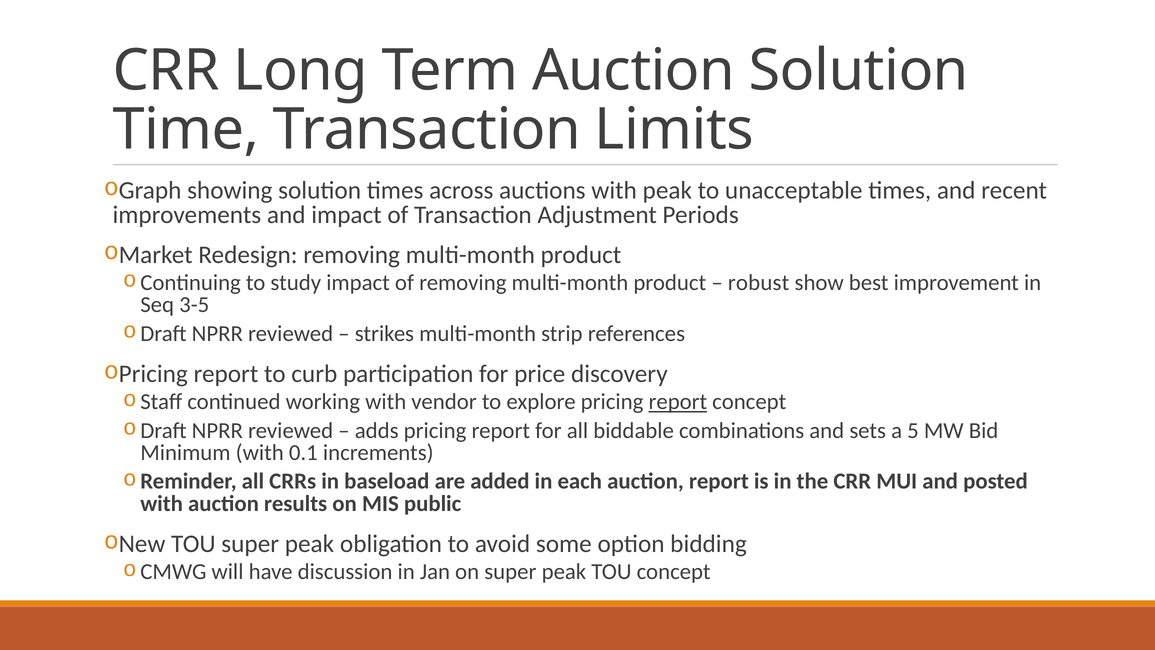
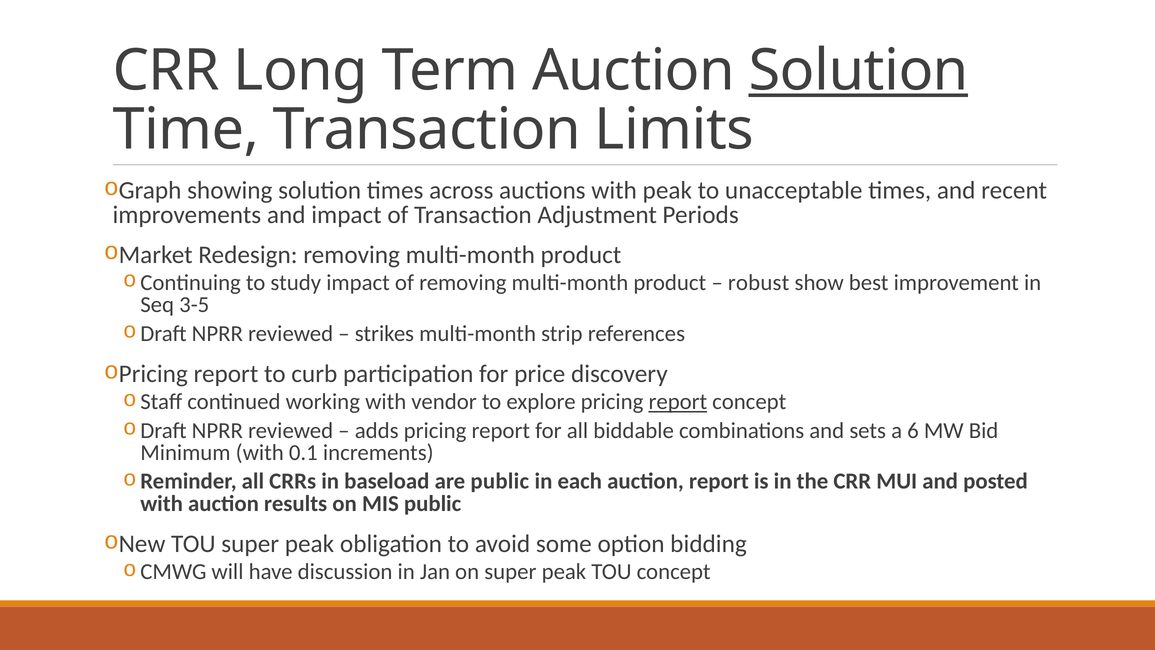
Solution underline: none -> present (859, 71)
5: 5 -> 6 (913, 430)
are added: added -> public (500, 481)
